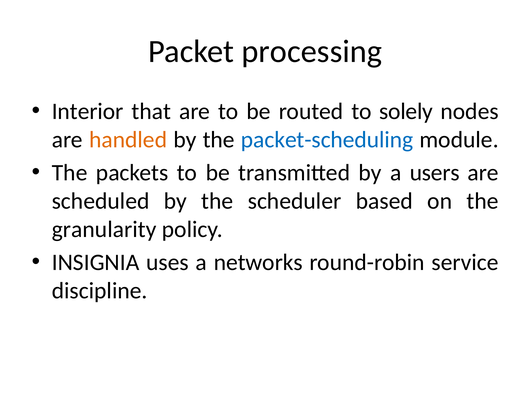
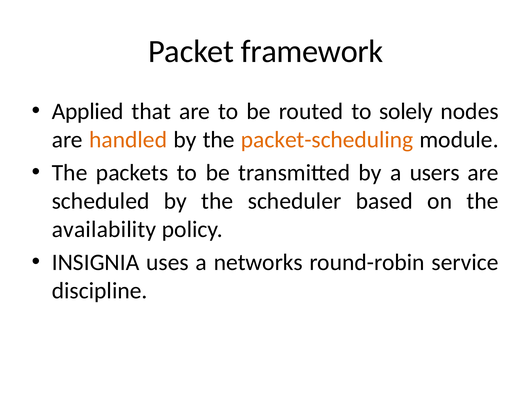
processing: processing -> framework (312, 51)
Interior: Interior -> Applied (88, 111)
packet-scheduling colour: blue -> orange (327, 140)
granularity: granularity -> availability (104, 230)
